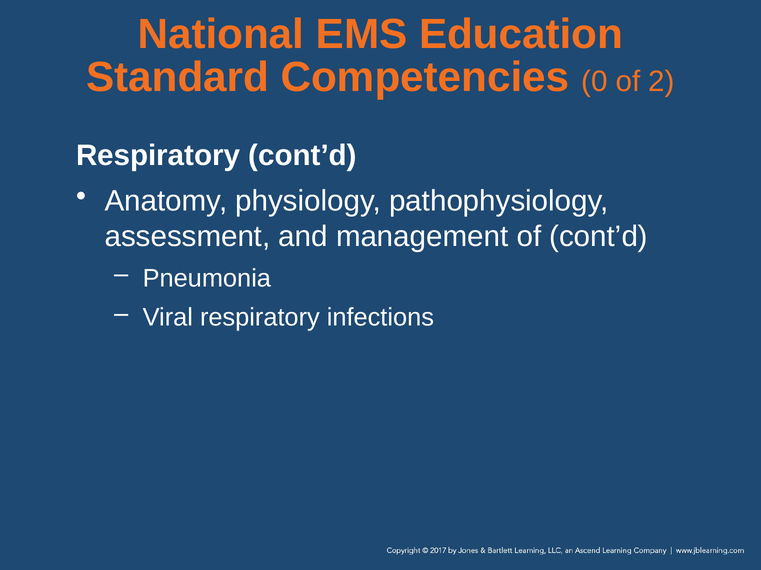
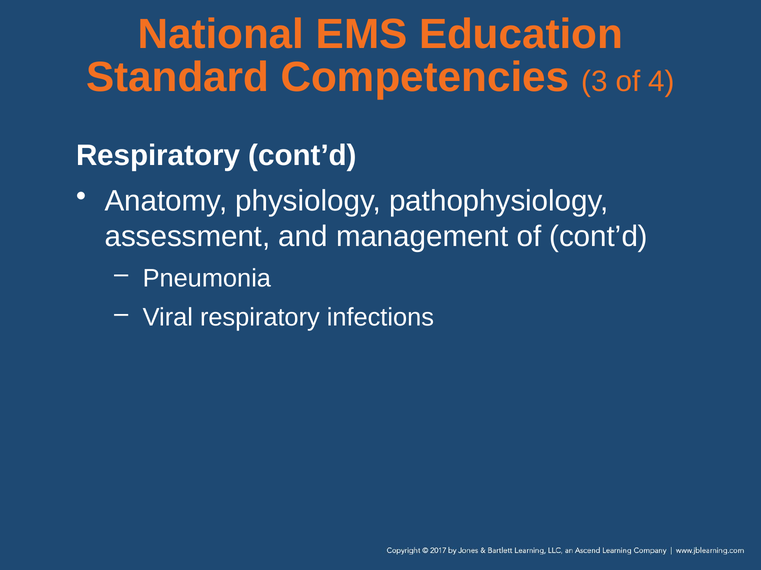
0: 0 -> 3 (594, 82)
2: 2 -> 4 (662, 82)
